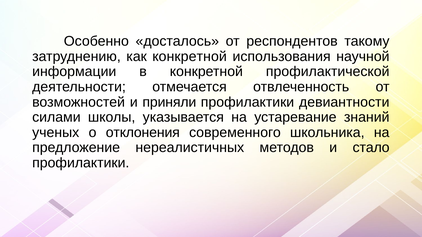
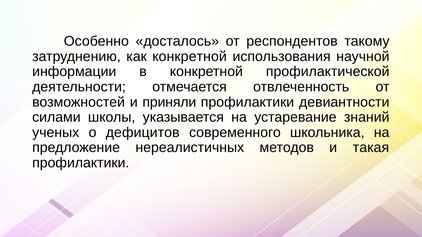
отклонения: отклонения -> дефицитов (143, 133)
стало: стало -> такая (371, 148)
